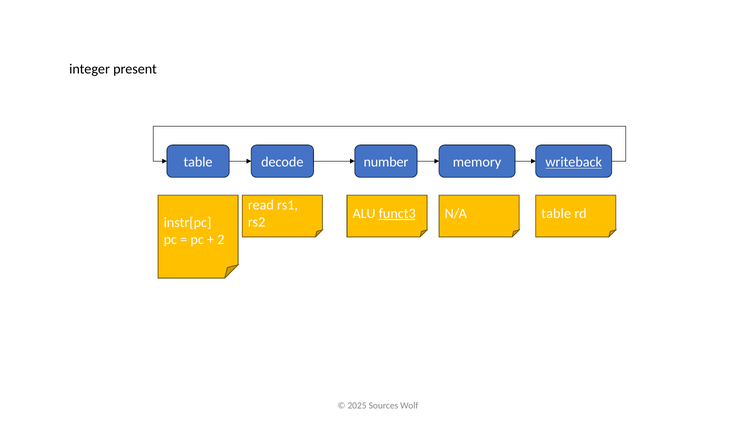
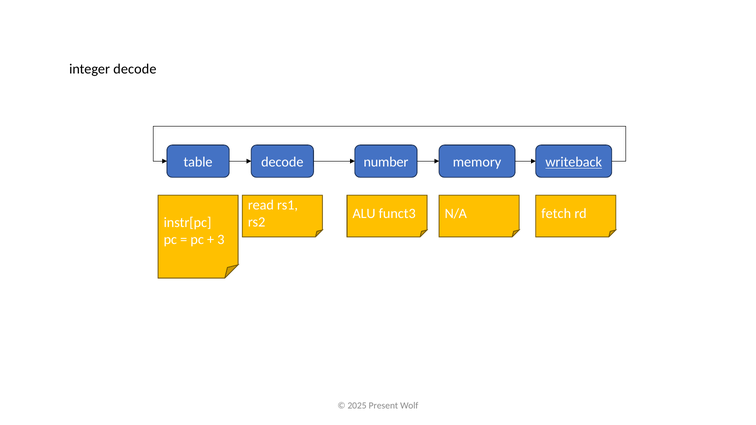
integer present: present -> decode (135, 69)
funct3 underline: present -> none (397, 214)
N/A table: table -> fetch (556, 214)
2: 2 -> 3 (221, 240)
Sources: Sources -> Present (383, 406)
